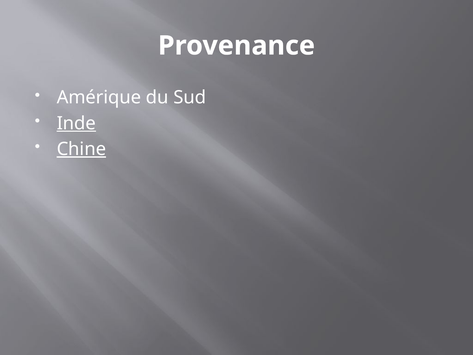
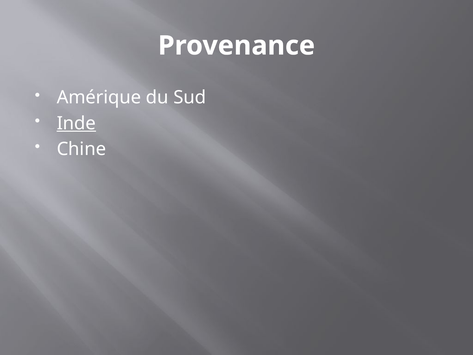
Chine underline: present -> none (81, 149)
